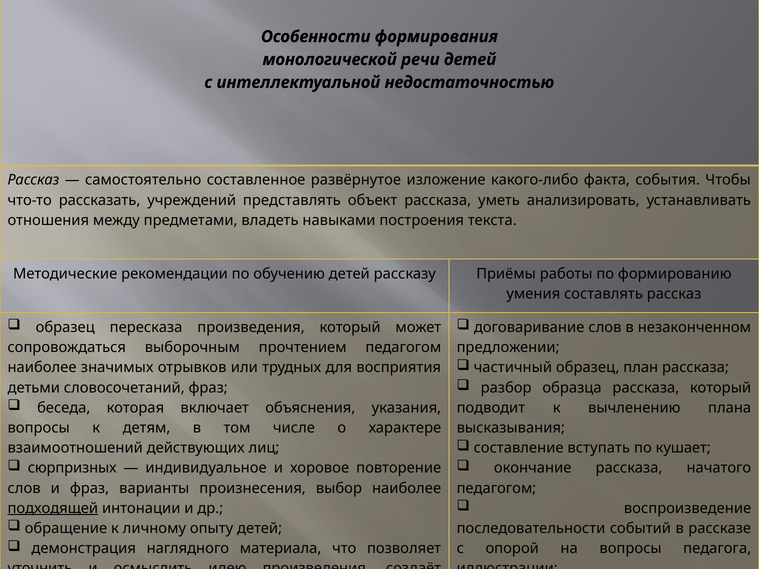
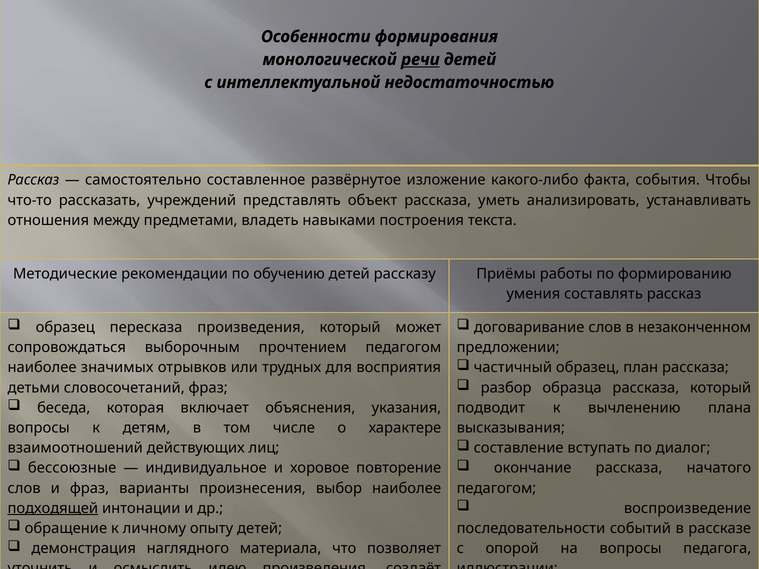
речи underline: none -> present (420, 60)
кушает: кушает -> диалог (683, 448)
сюрпризных: сюрпризных -> бессоюзные (72, 468)
